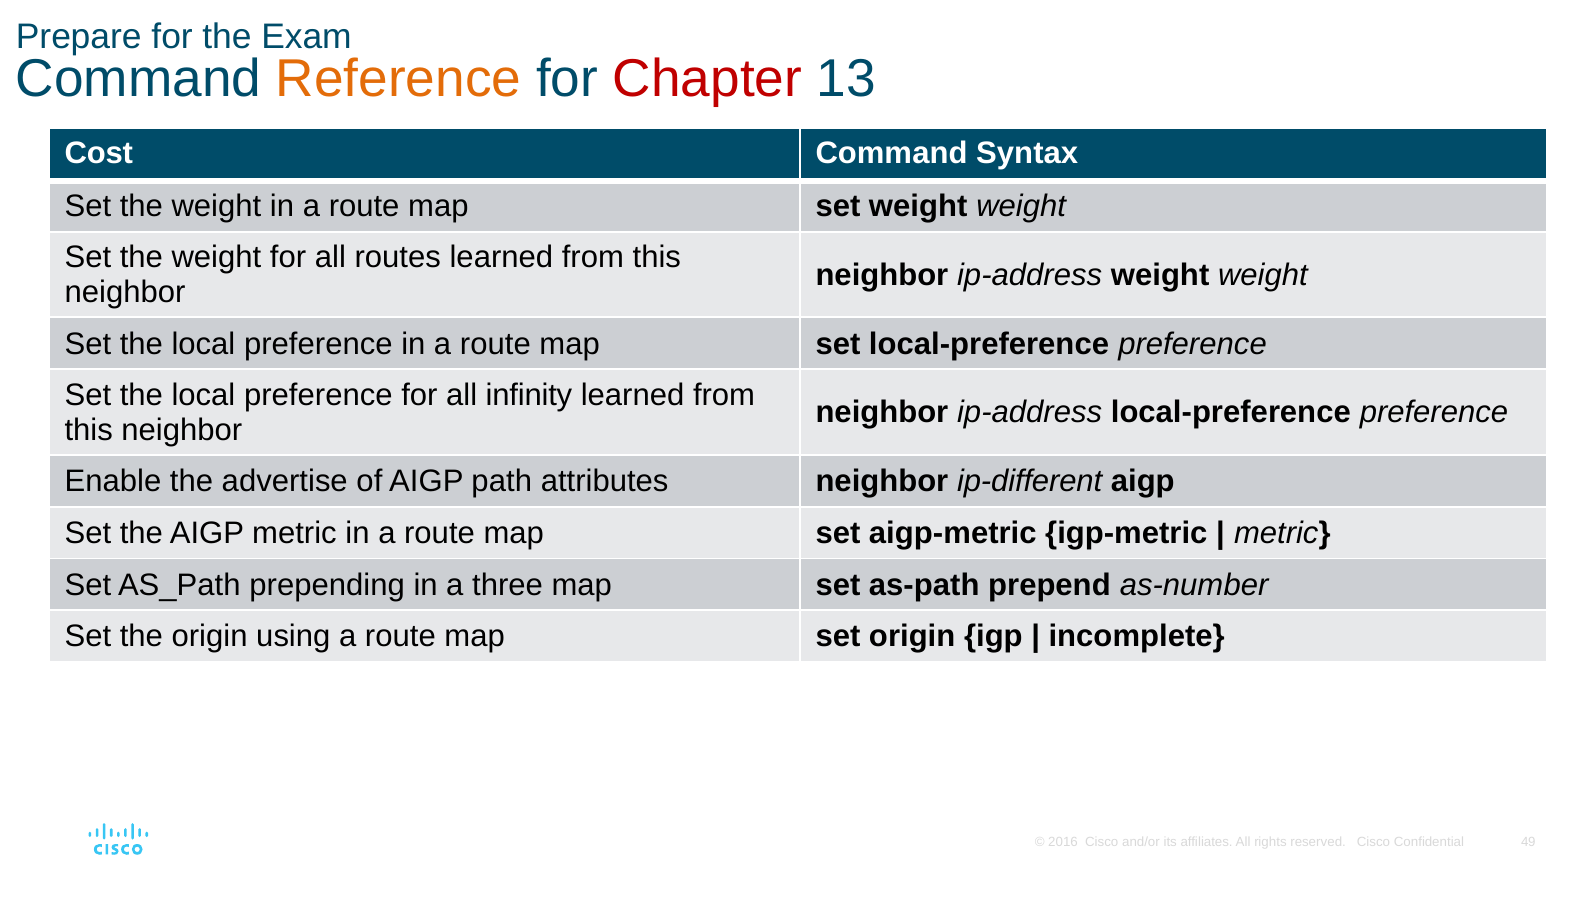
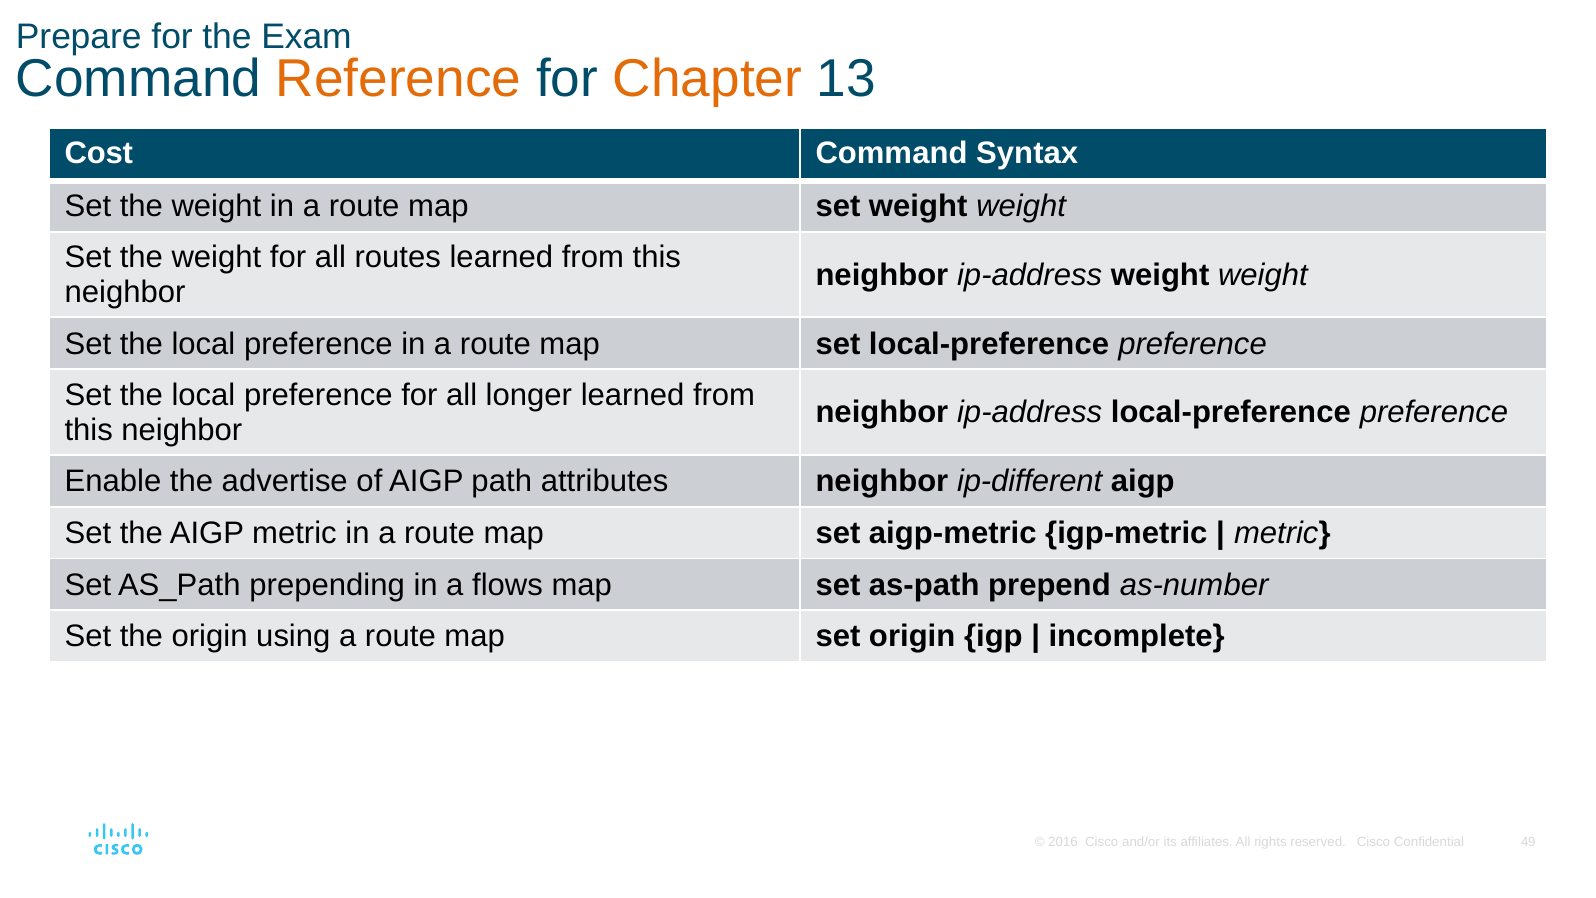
Chapter colour: red -> orange (707, 79)
infinity: infinity -> longer (529, 395)
three: three -> flows (508, 585)
